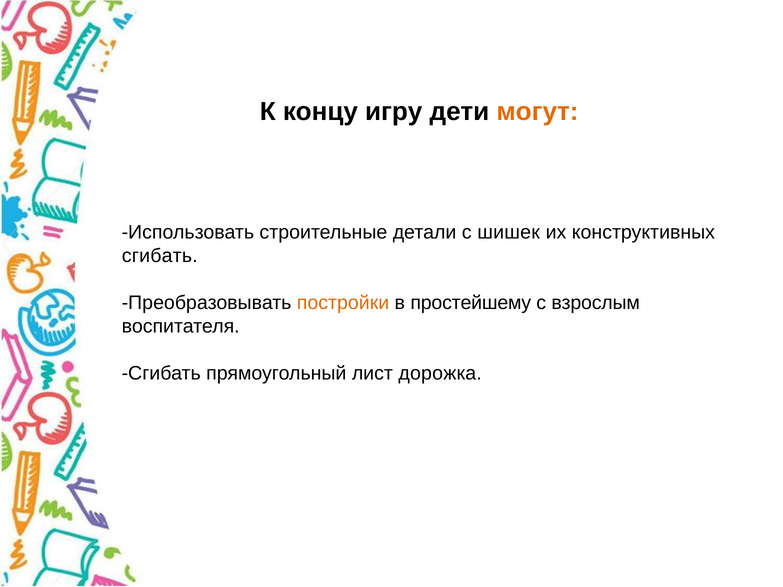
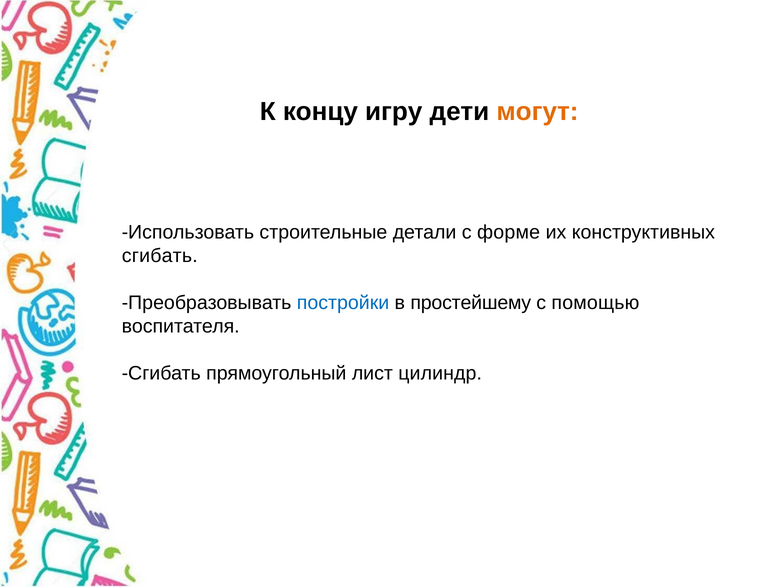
шишек: шишек -> форме (509, 232)
постройки colour: orange -> blue (343, 303)
взрослым: взрослым -> помощью (595, 303)
дорожка: дорожка -> цилиндр (440, 373)
